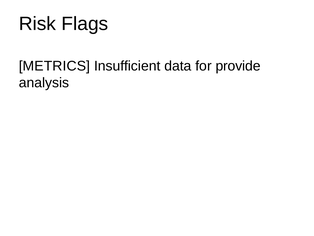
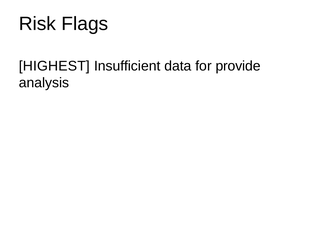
METRICS: METRICS -> HIGHEST (54, 66)
